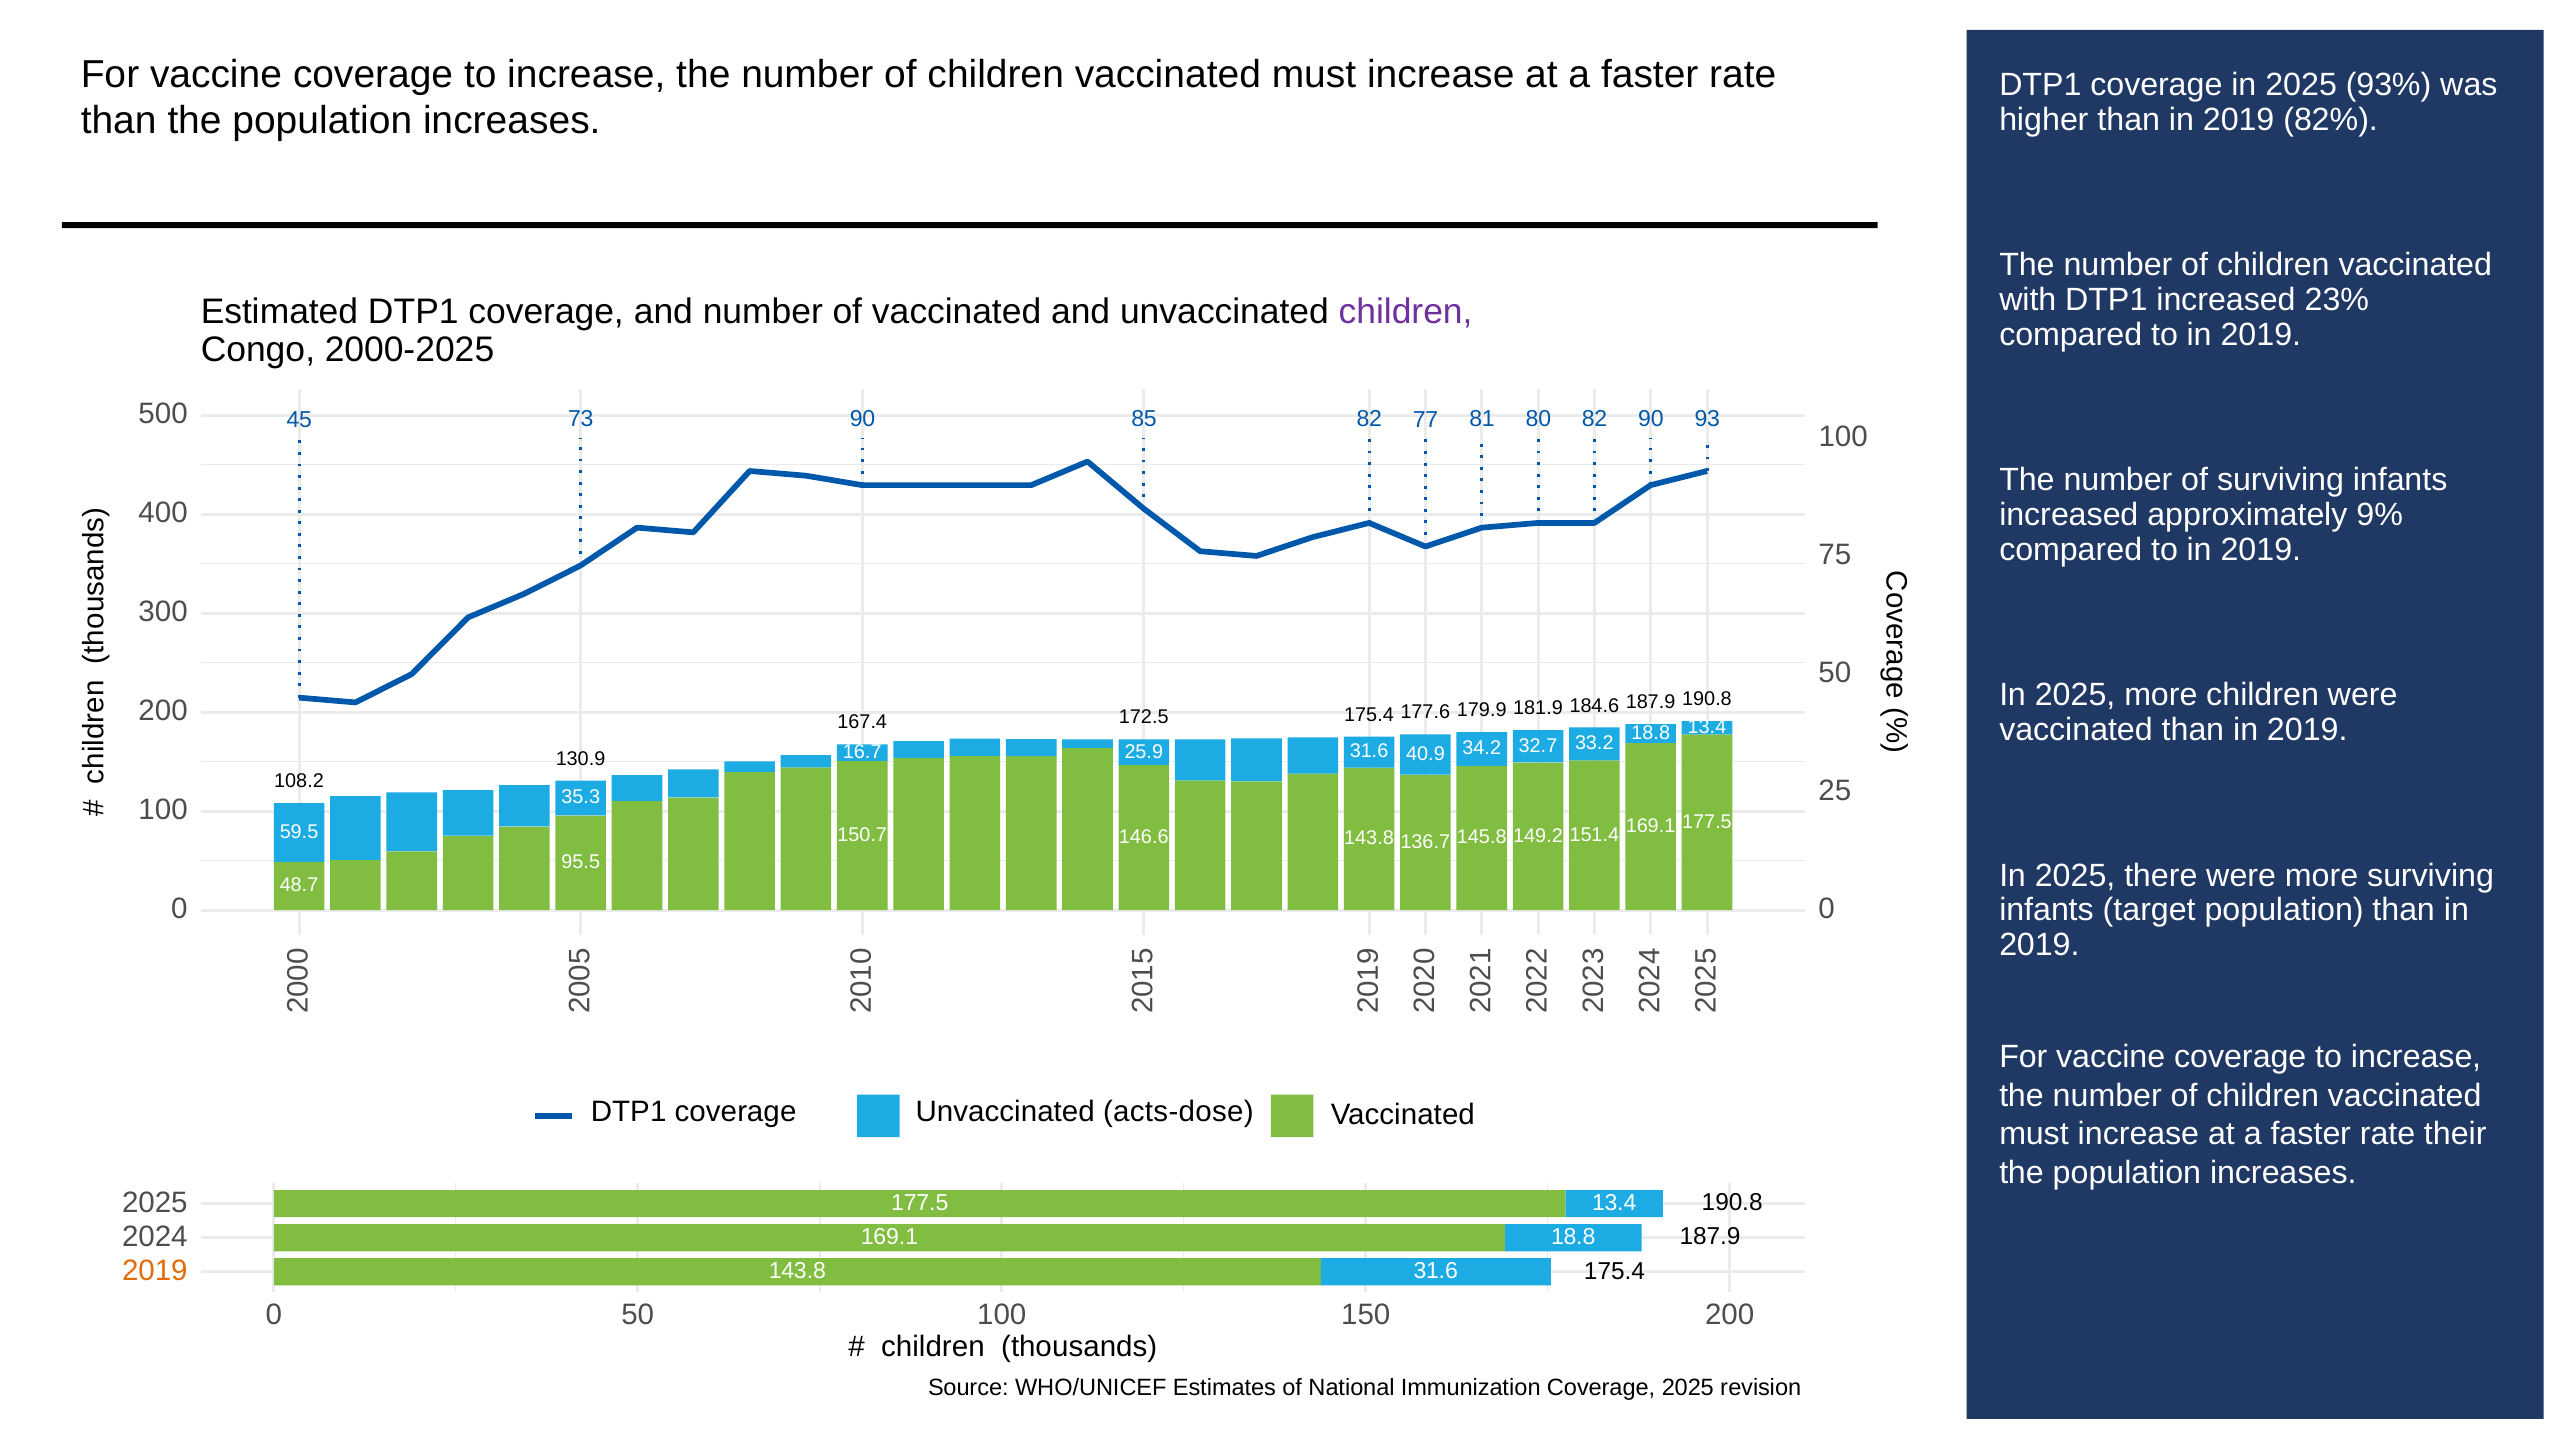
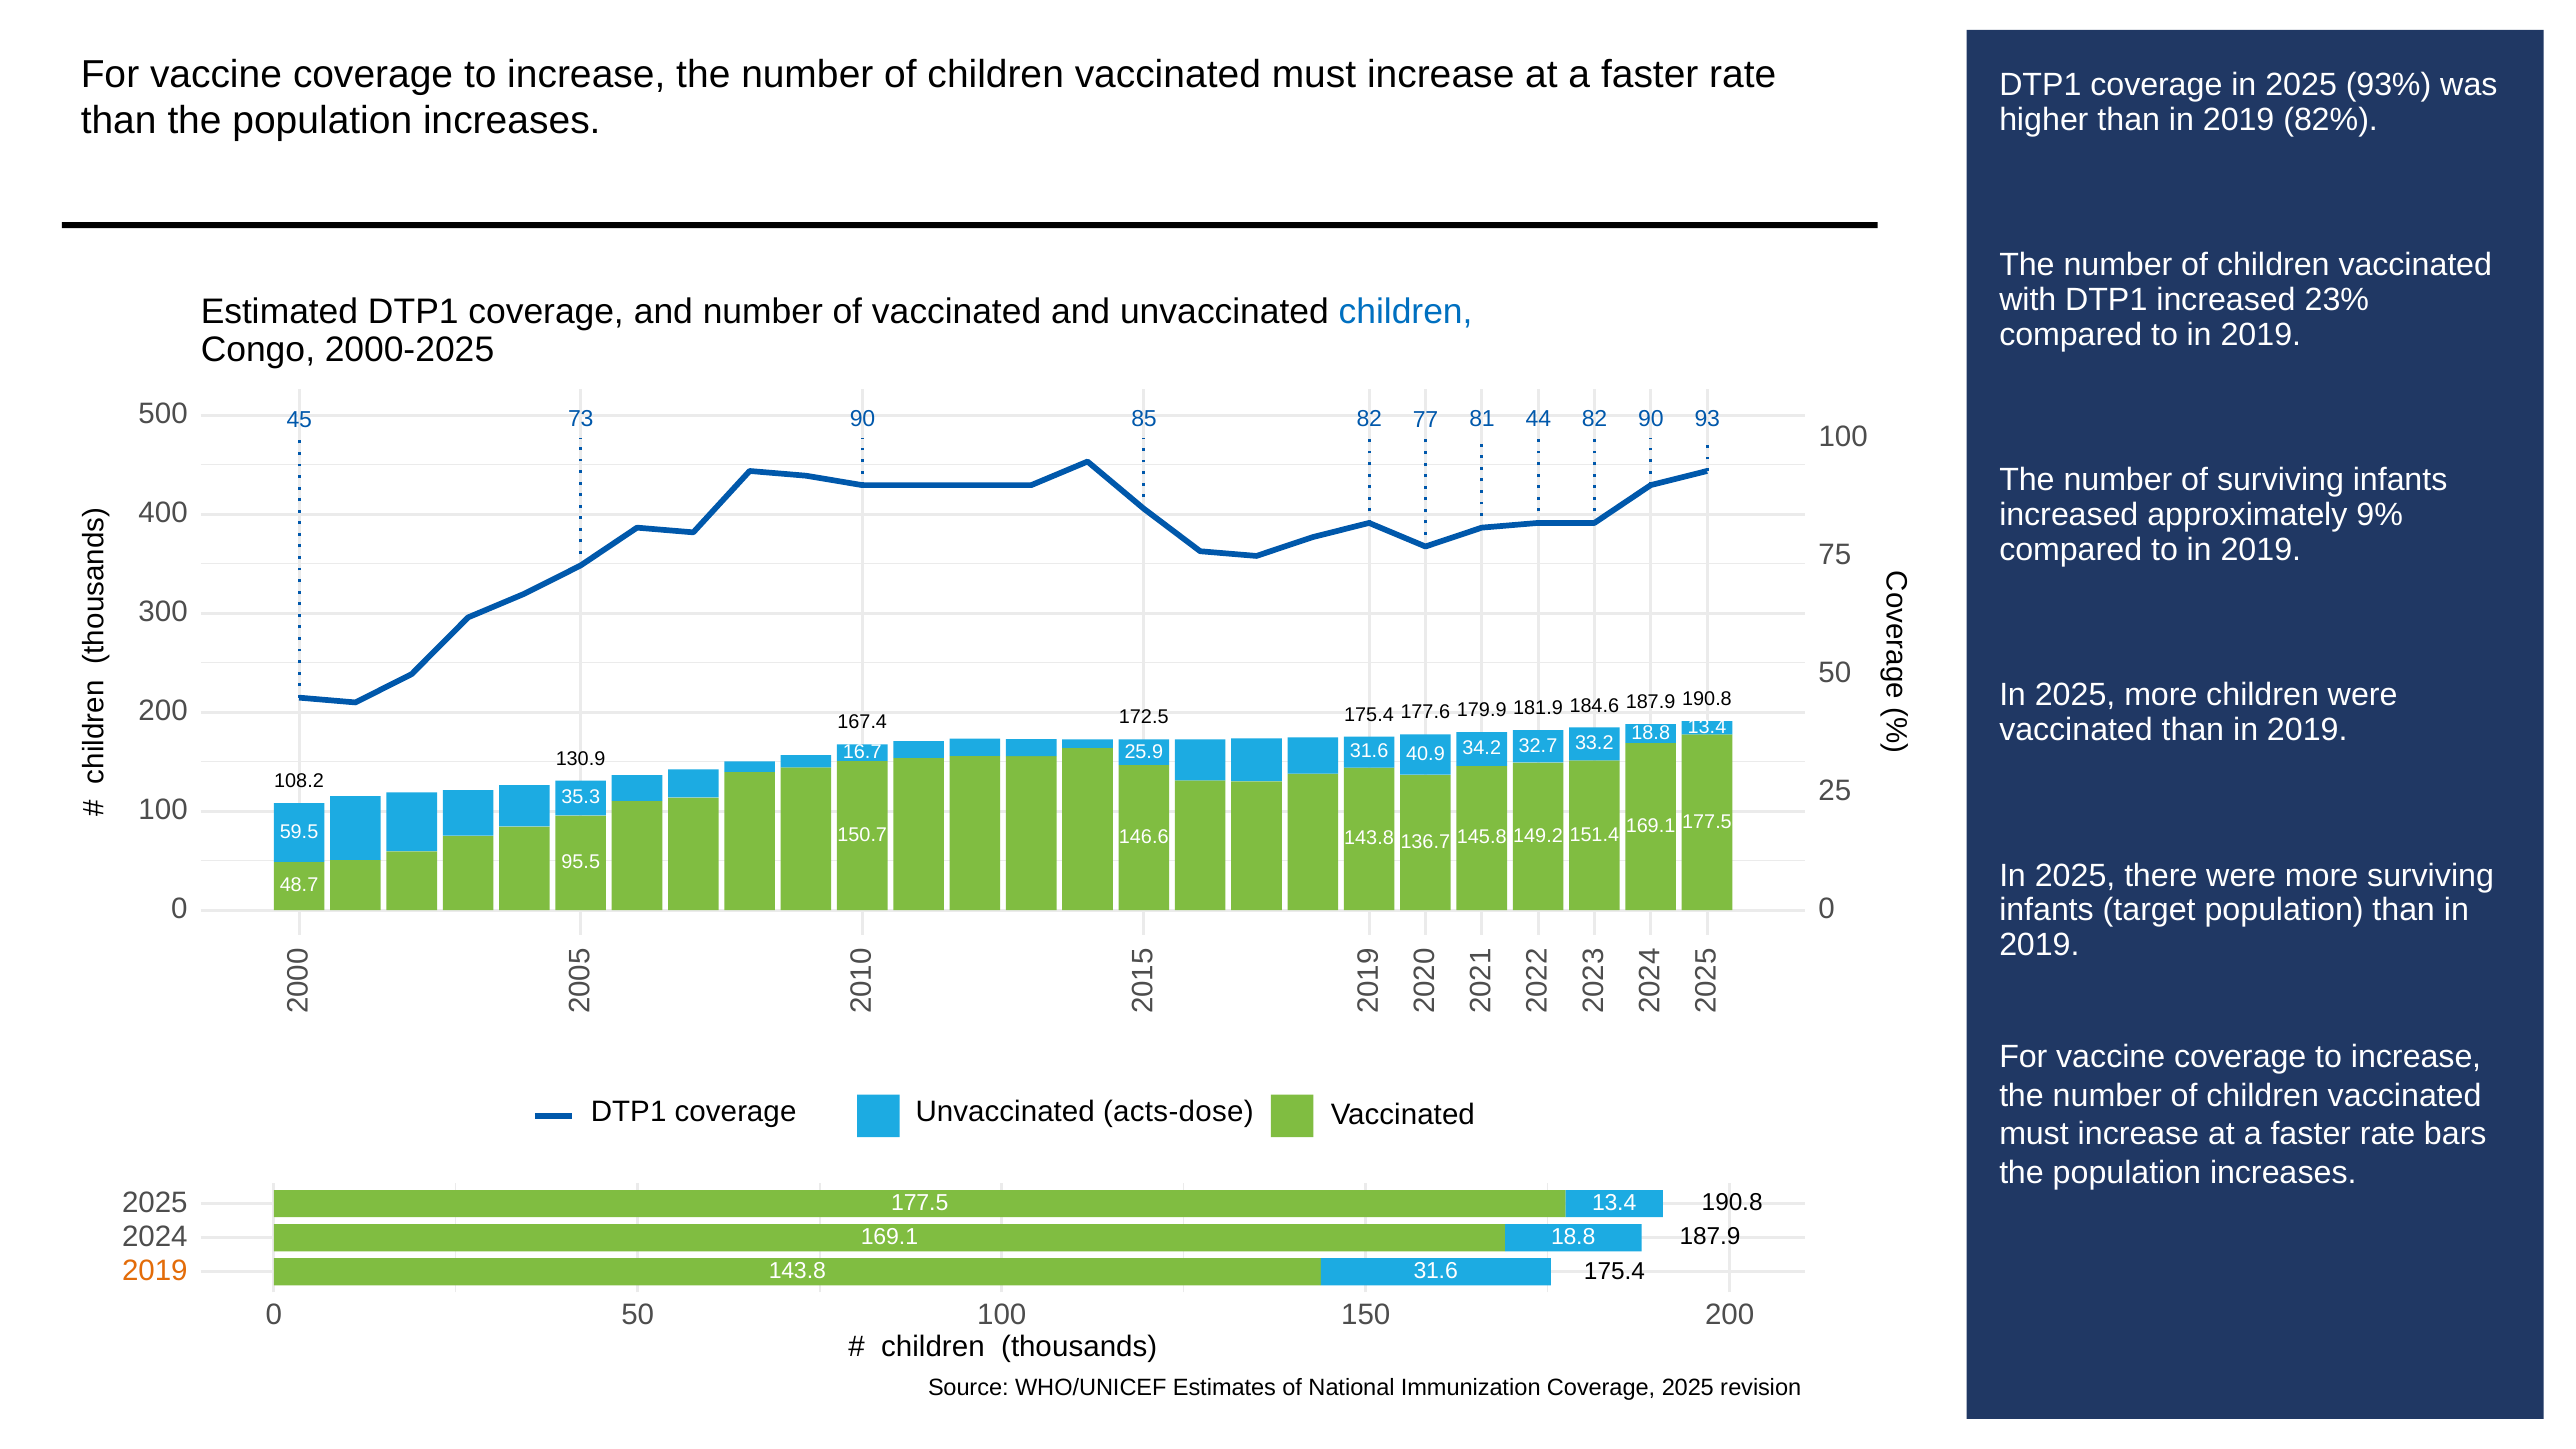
children colour: purple -> blue (1406, 311)
80: 80 -> 44 (1538, 419)
their: their -> bars (2455, 1134)
